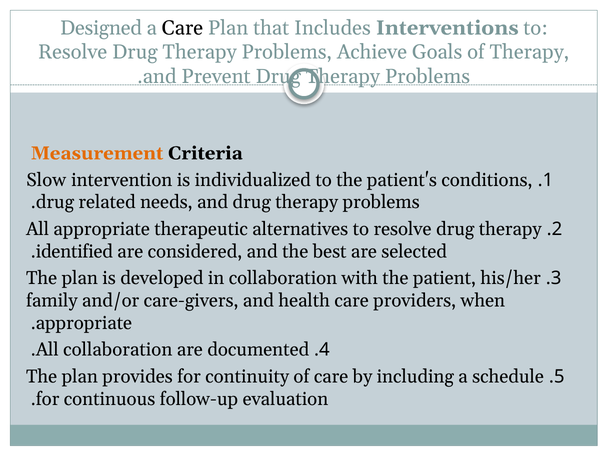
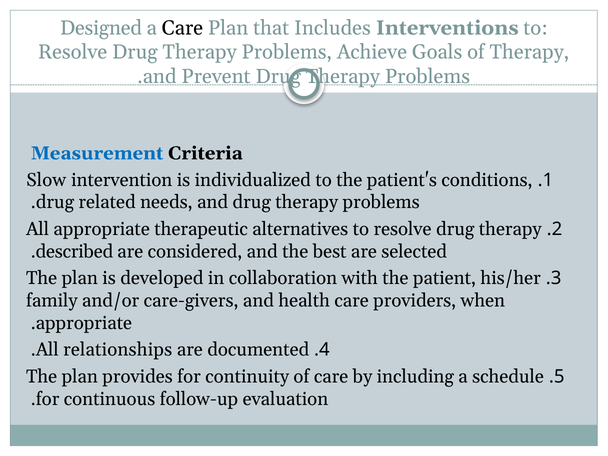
Measurement colour: orange -> blue (97, 153)
identified: identified -> described (74, 251)
All collaboration: collaboration -> relationships (118, 350)
